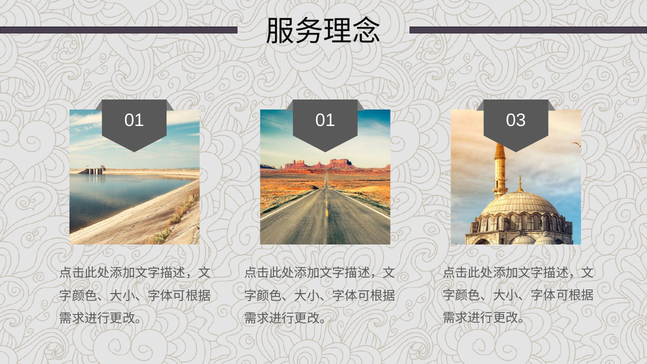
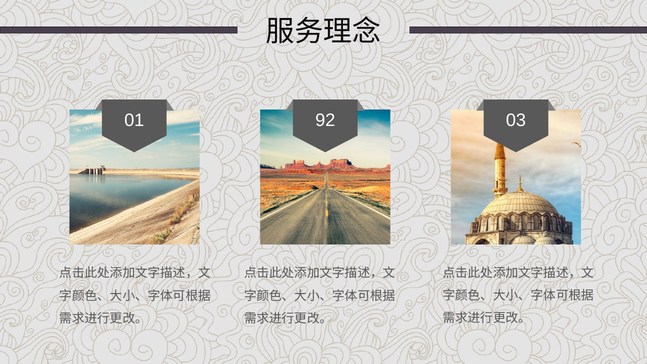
01 01: 01 -> 92 (325, 121)
